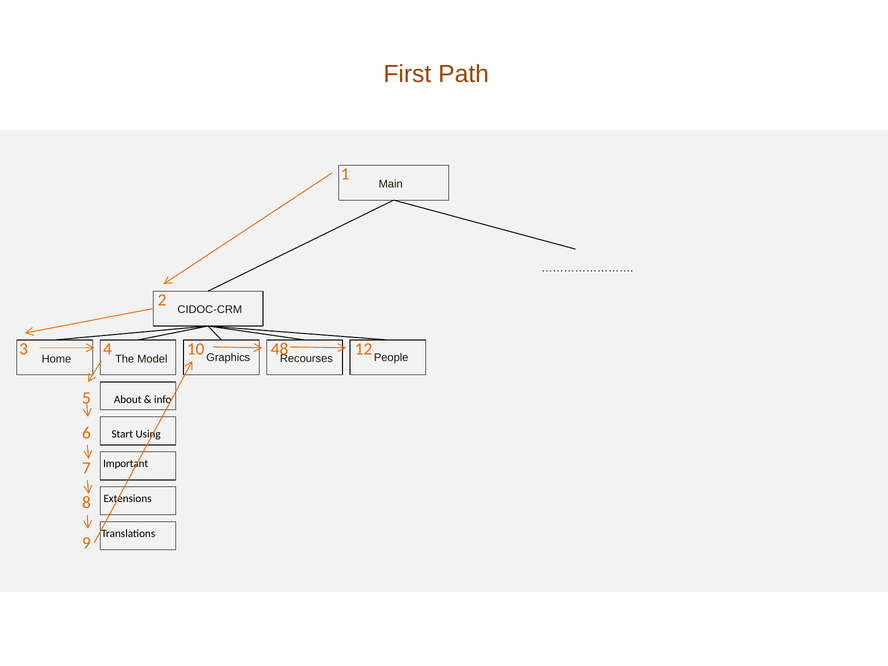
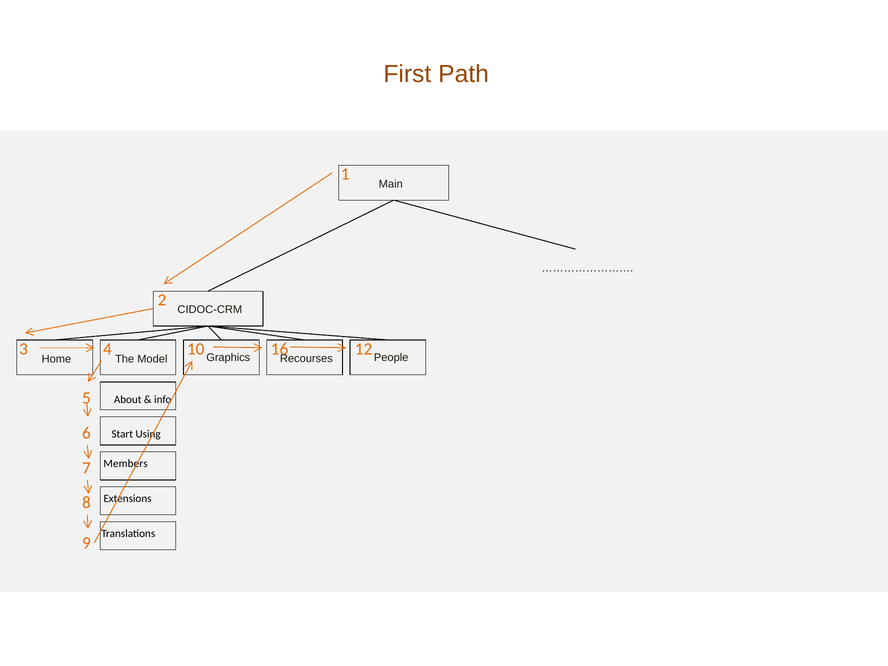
48: 48 -> 16 (280, 349)
Important: Important -> Members (126, 464)
